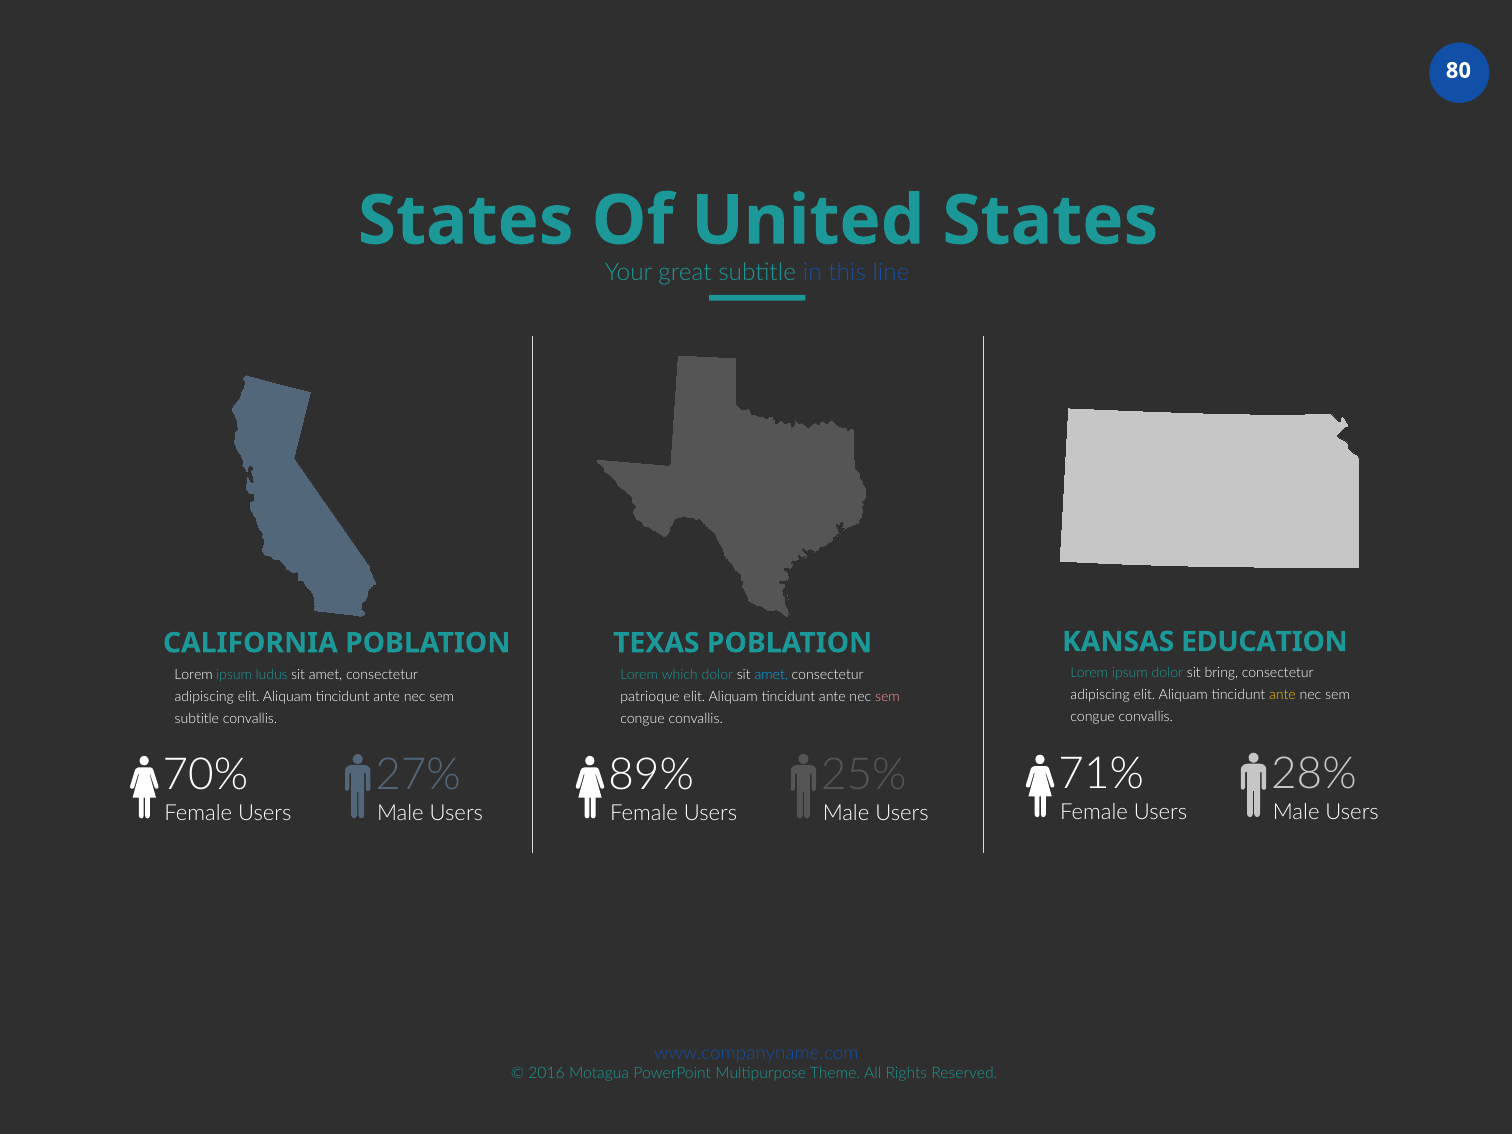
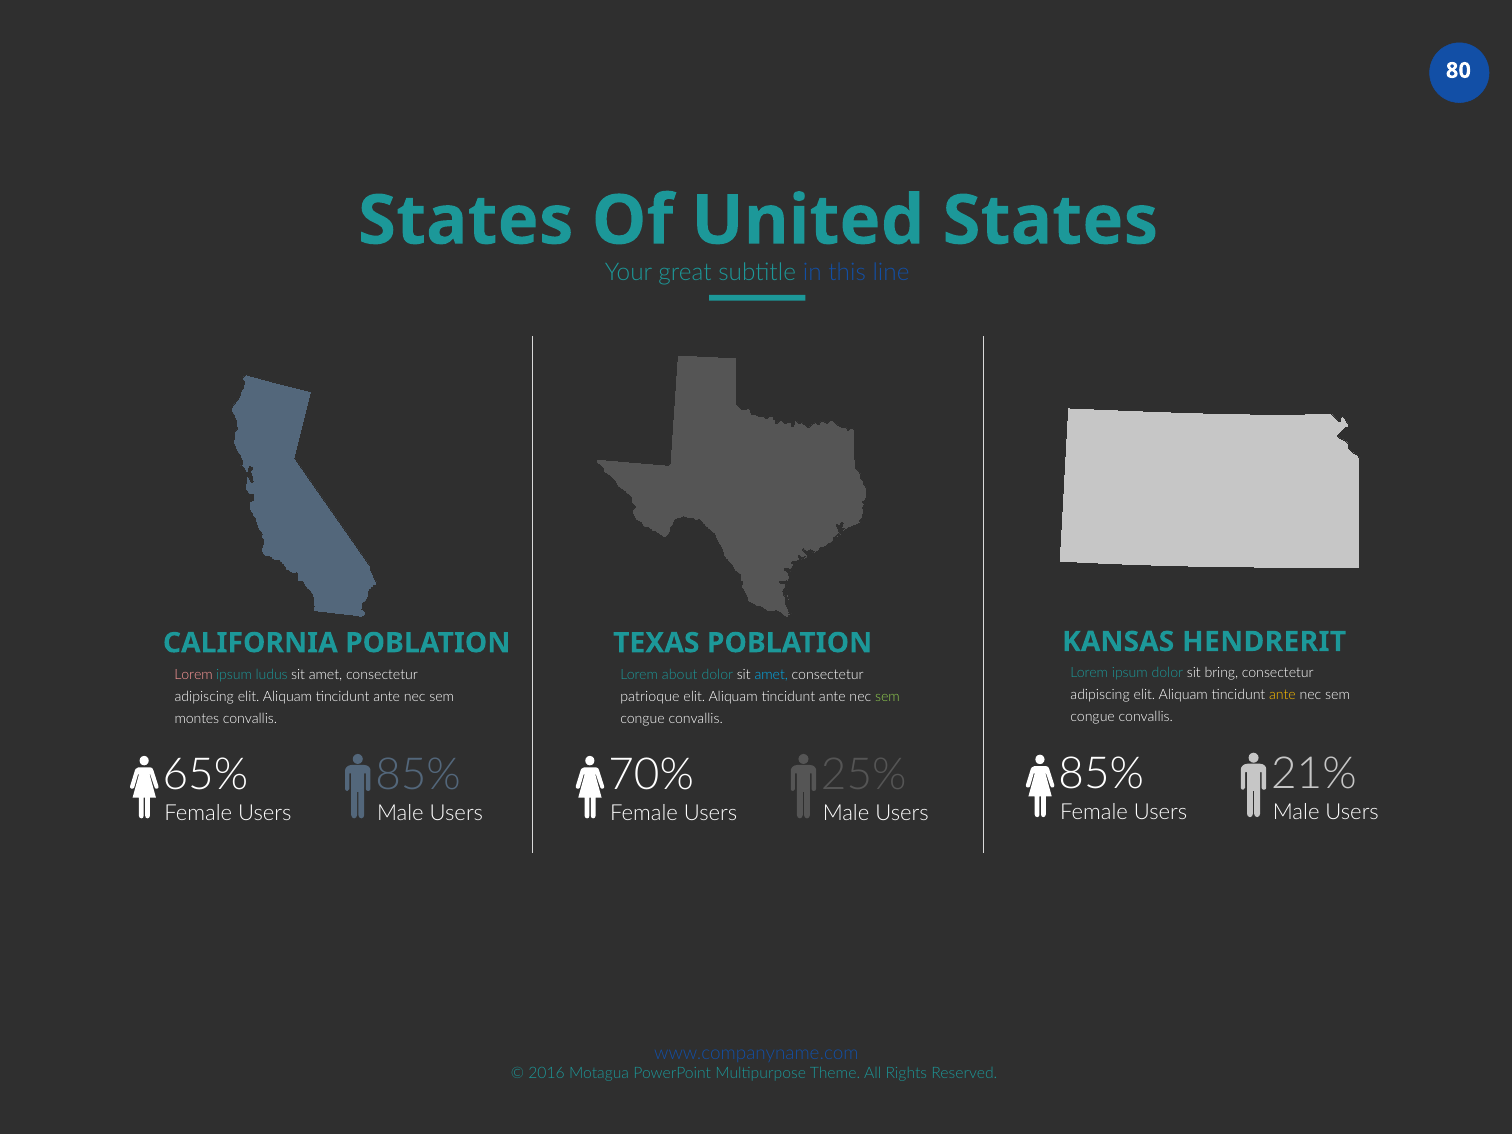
EDUCATION: EDUCATION -> HENDRERIT (1264, 642)
Lorem colour: white -> pink (194, 674)
which: which -> about (680, 674)
sem colour: pink -> light green (887, 696)
subtitle: subtitle -> montes (197, 718)
71%: 71% -> 85% (1101, 774)
28%: 28% -> 21% (1314, 774)
70%: 70% -> 65% (205, 775)
27%: 27% -> 85% (418, 775)
89%: 89% -> 70% (651, 775)
